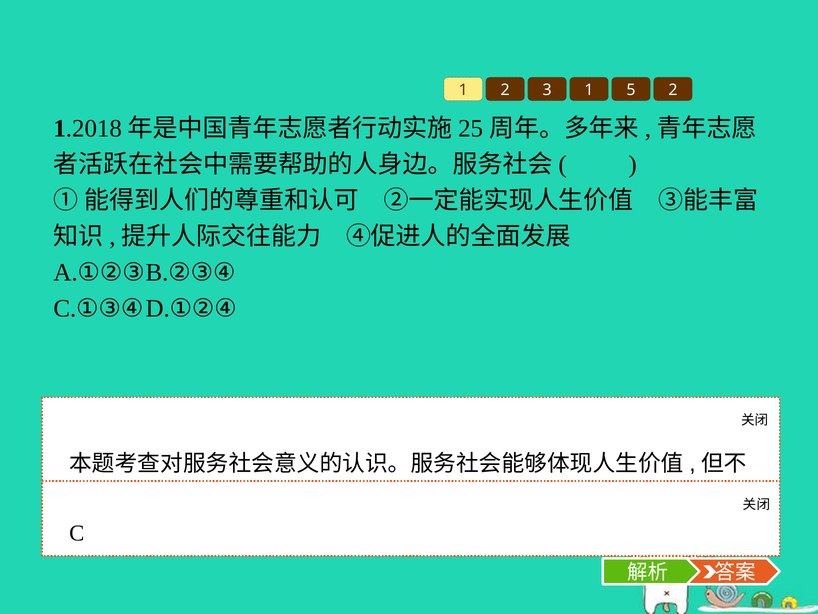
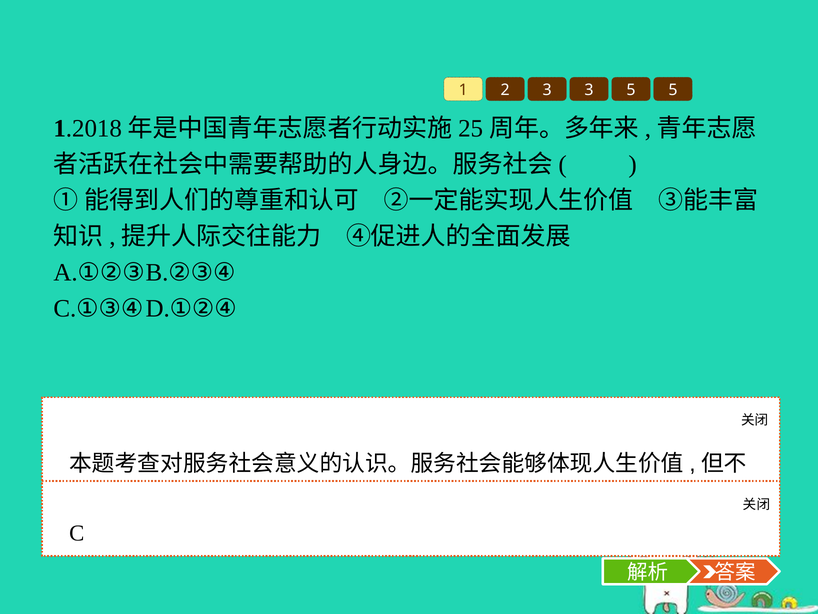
3 1: 1 -> 3 (589, 90)
5 2: 2 -> 5 (673, 90)
